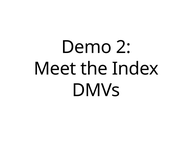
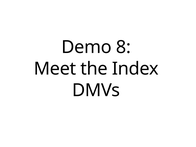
2: 2 -> 8 (123, 47)
